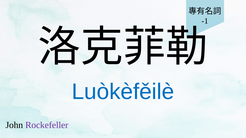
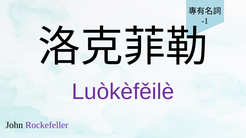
Luòkèfěilè colour: blue -> purple (123, 92)
